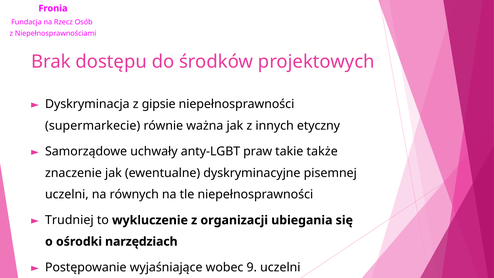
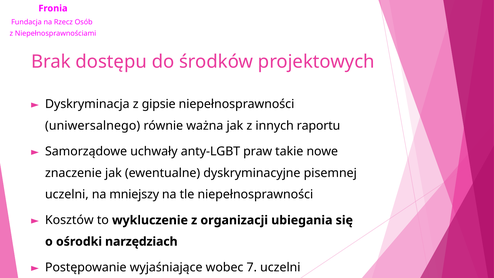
supermarkecie: supermarkecie -> uniwersalnego (93, 126)
etyczny: etyczny -> raportu (319, 126)
także: także -> nowe (322, 152)
równych: równych -> mniejszy (134, 194)
Trudniej: Trudniej -> Kosztów (69, 220)
9: 9 -> 7 (252, 267)
